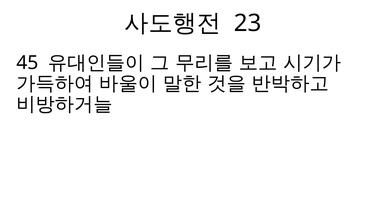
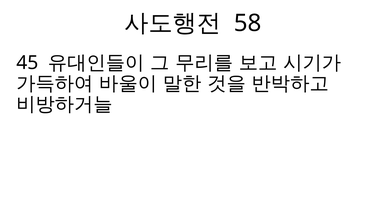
23: 23 -> 58 (248, 23)
